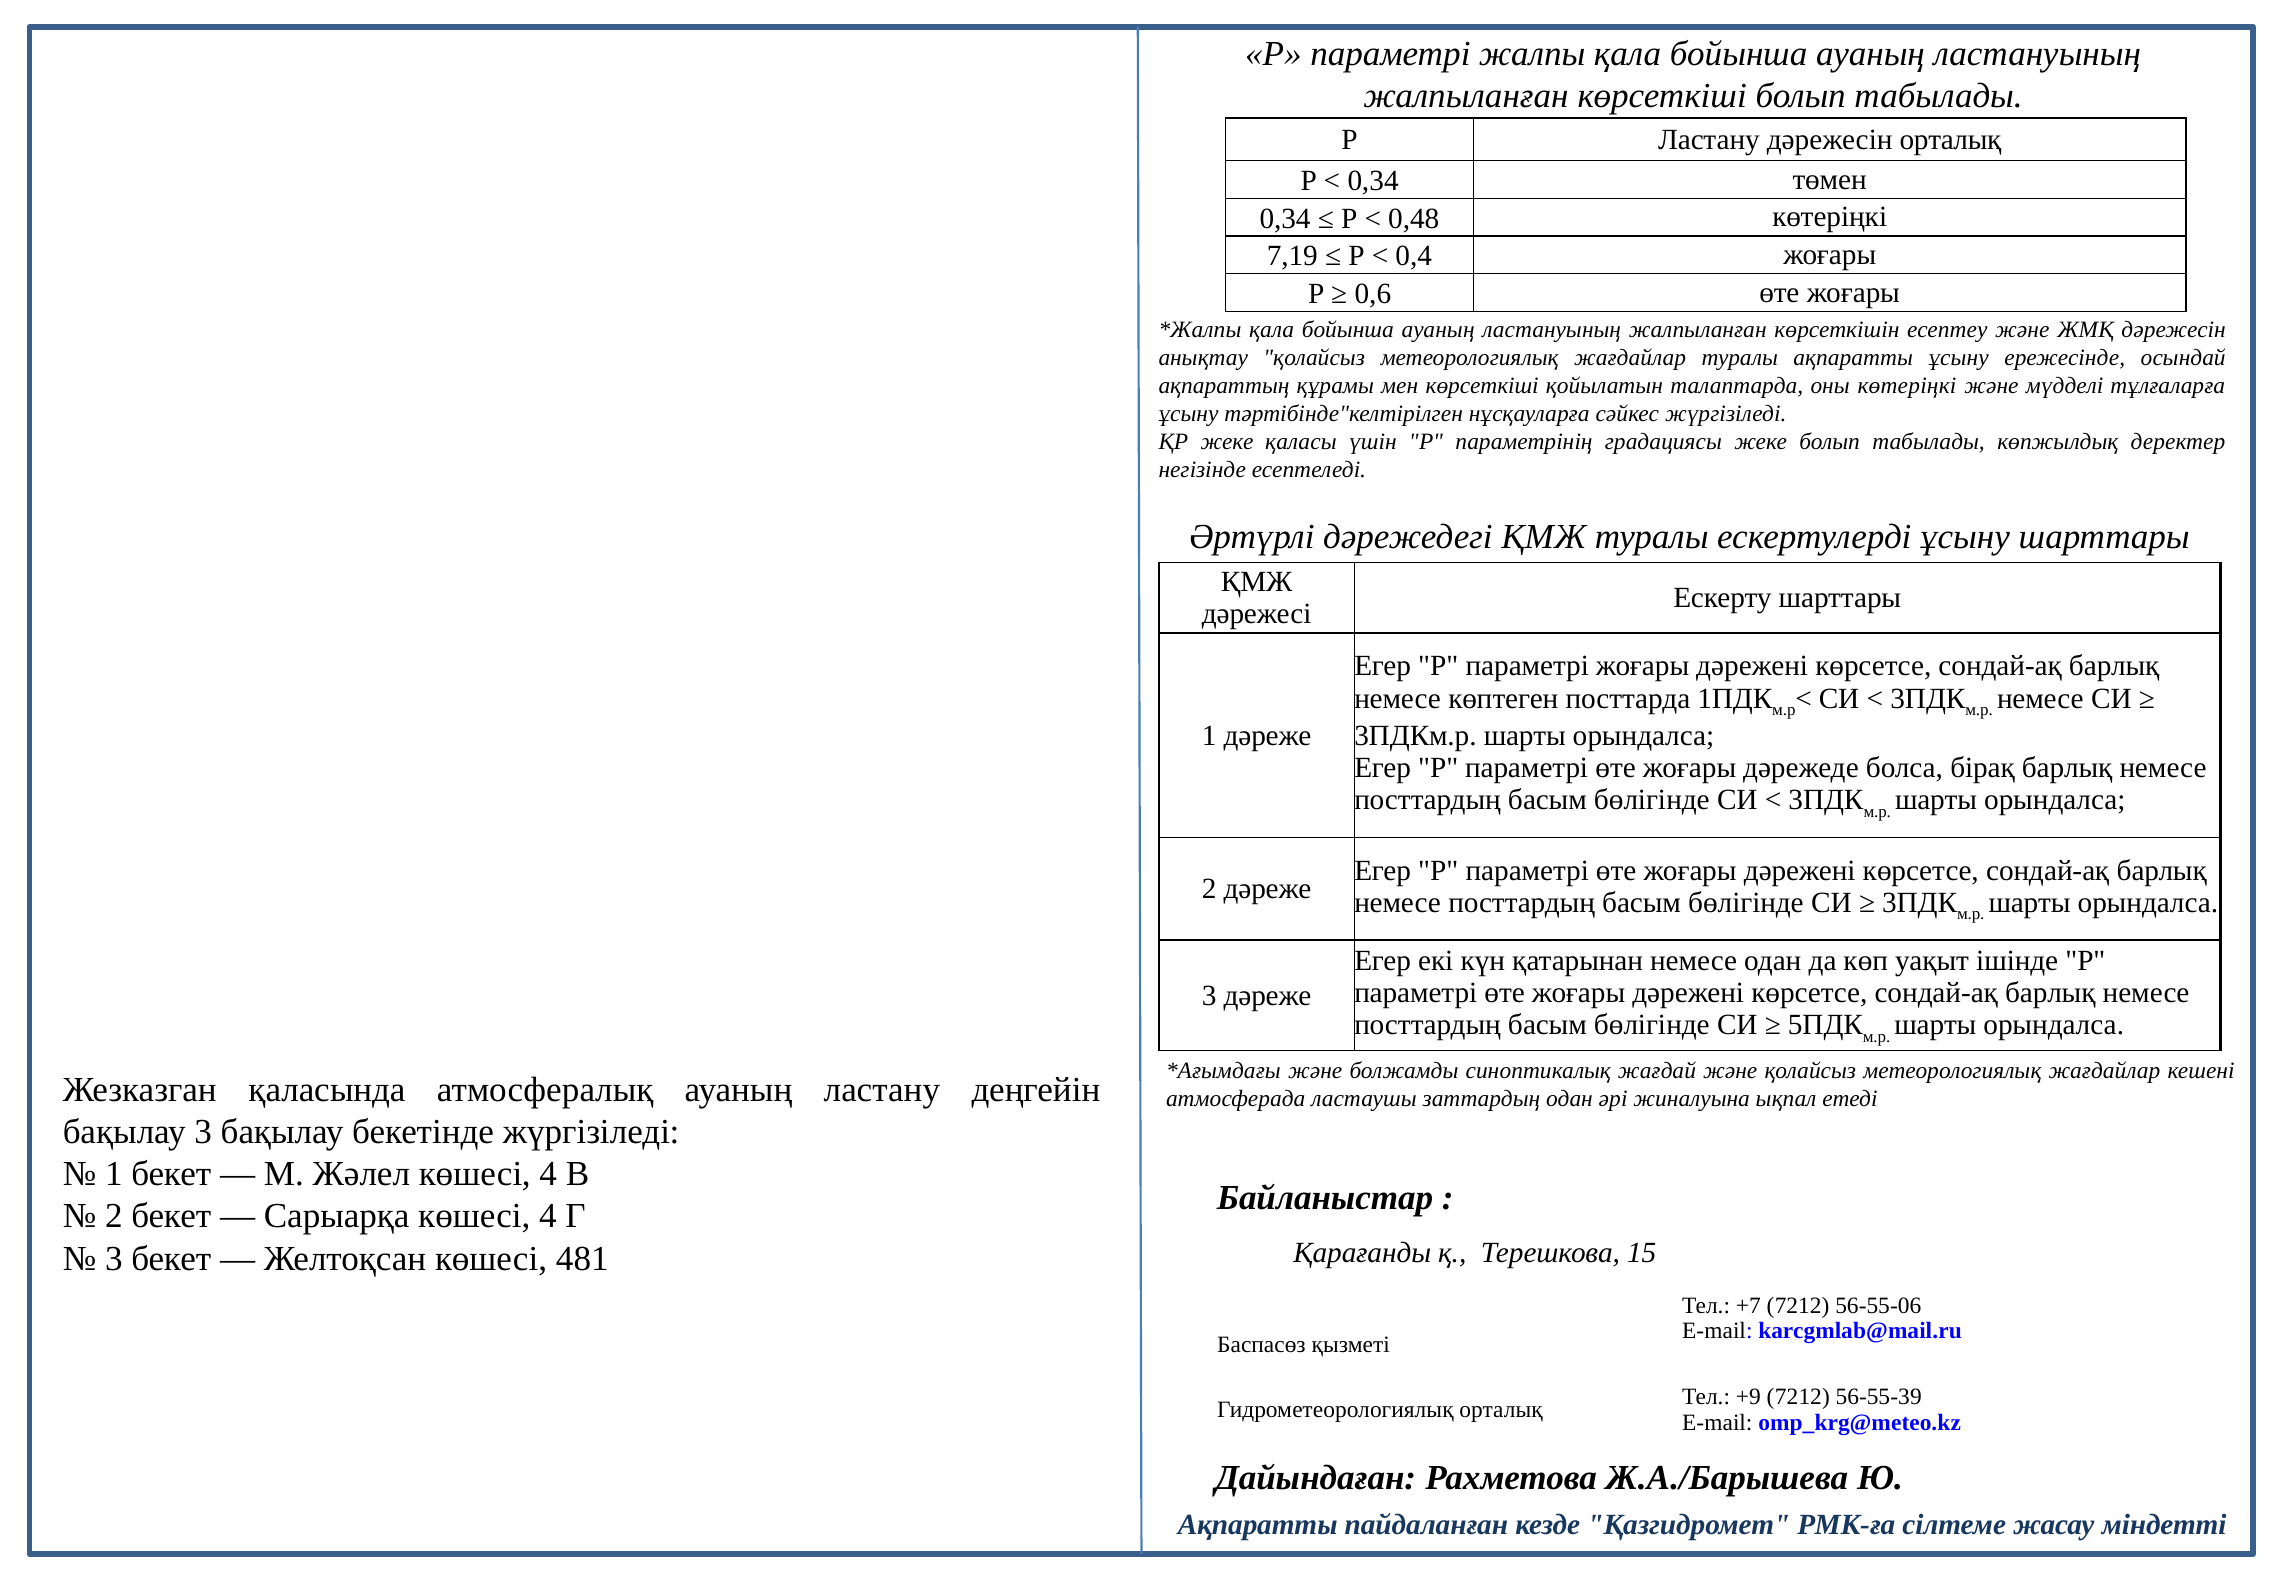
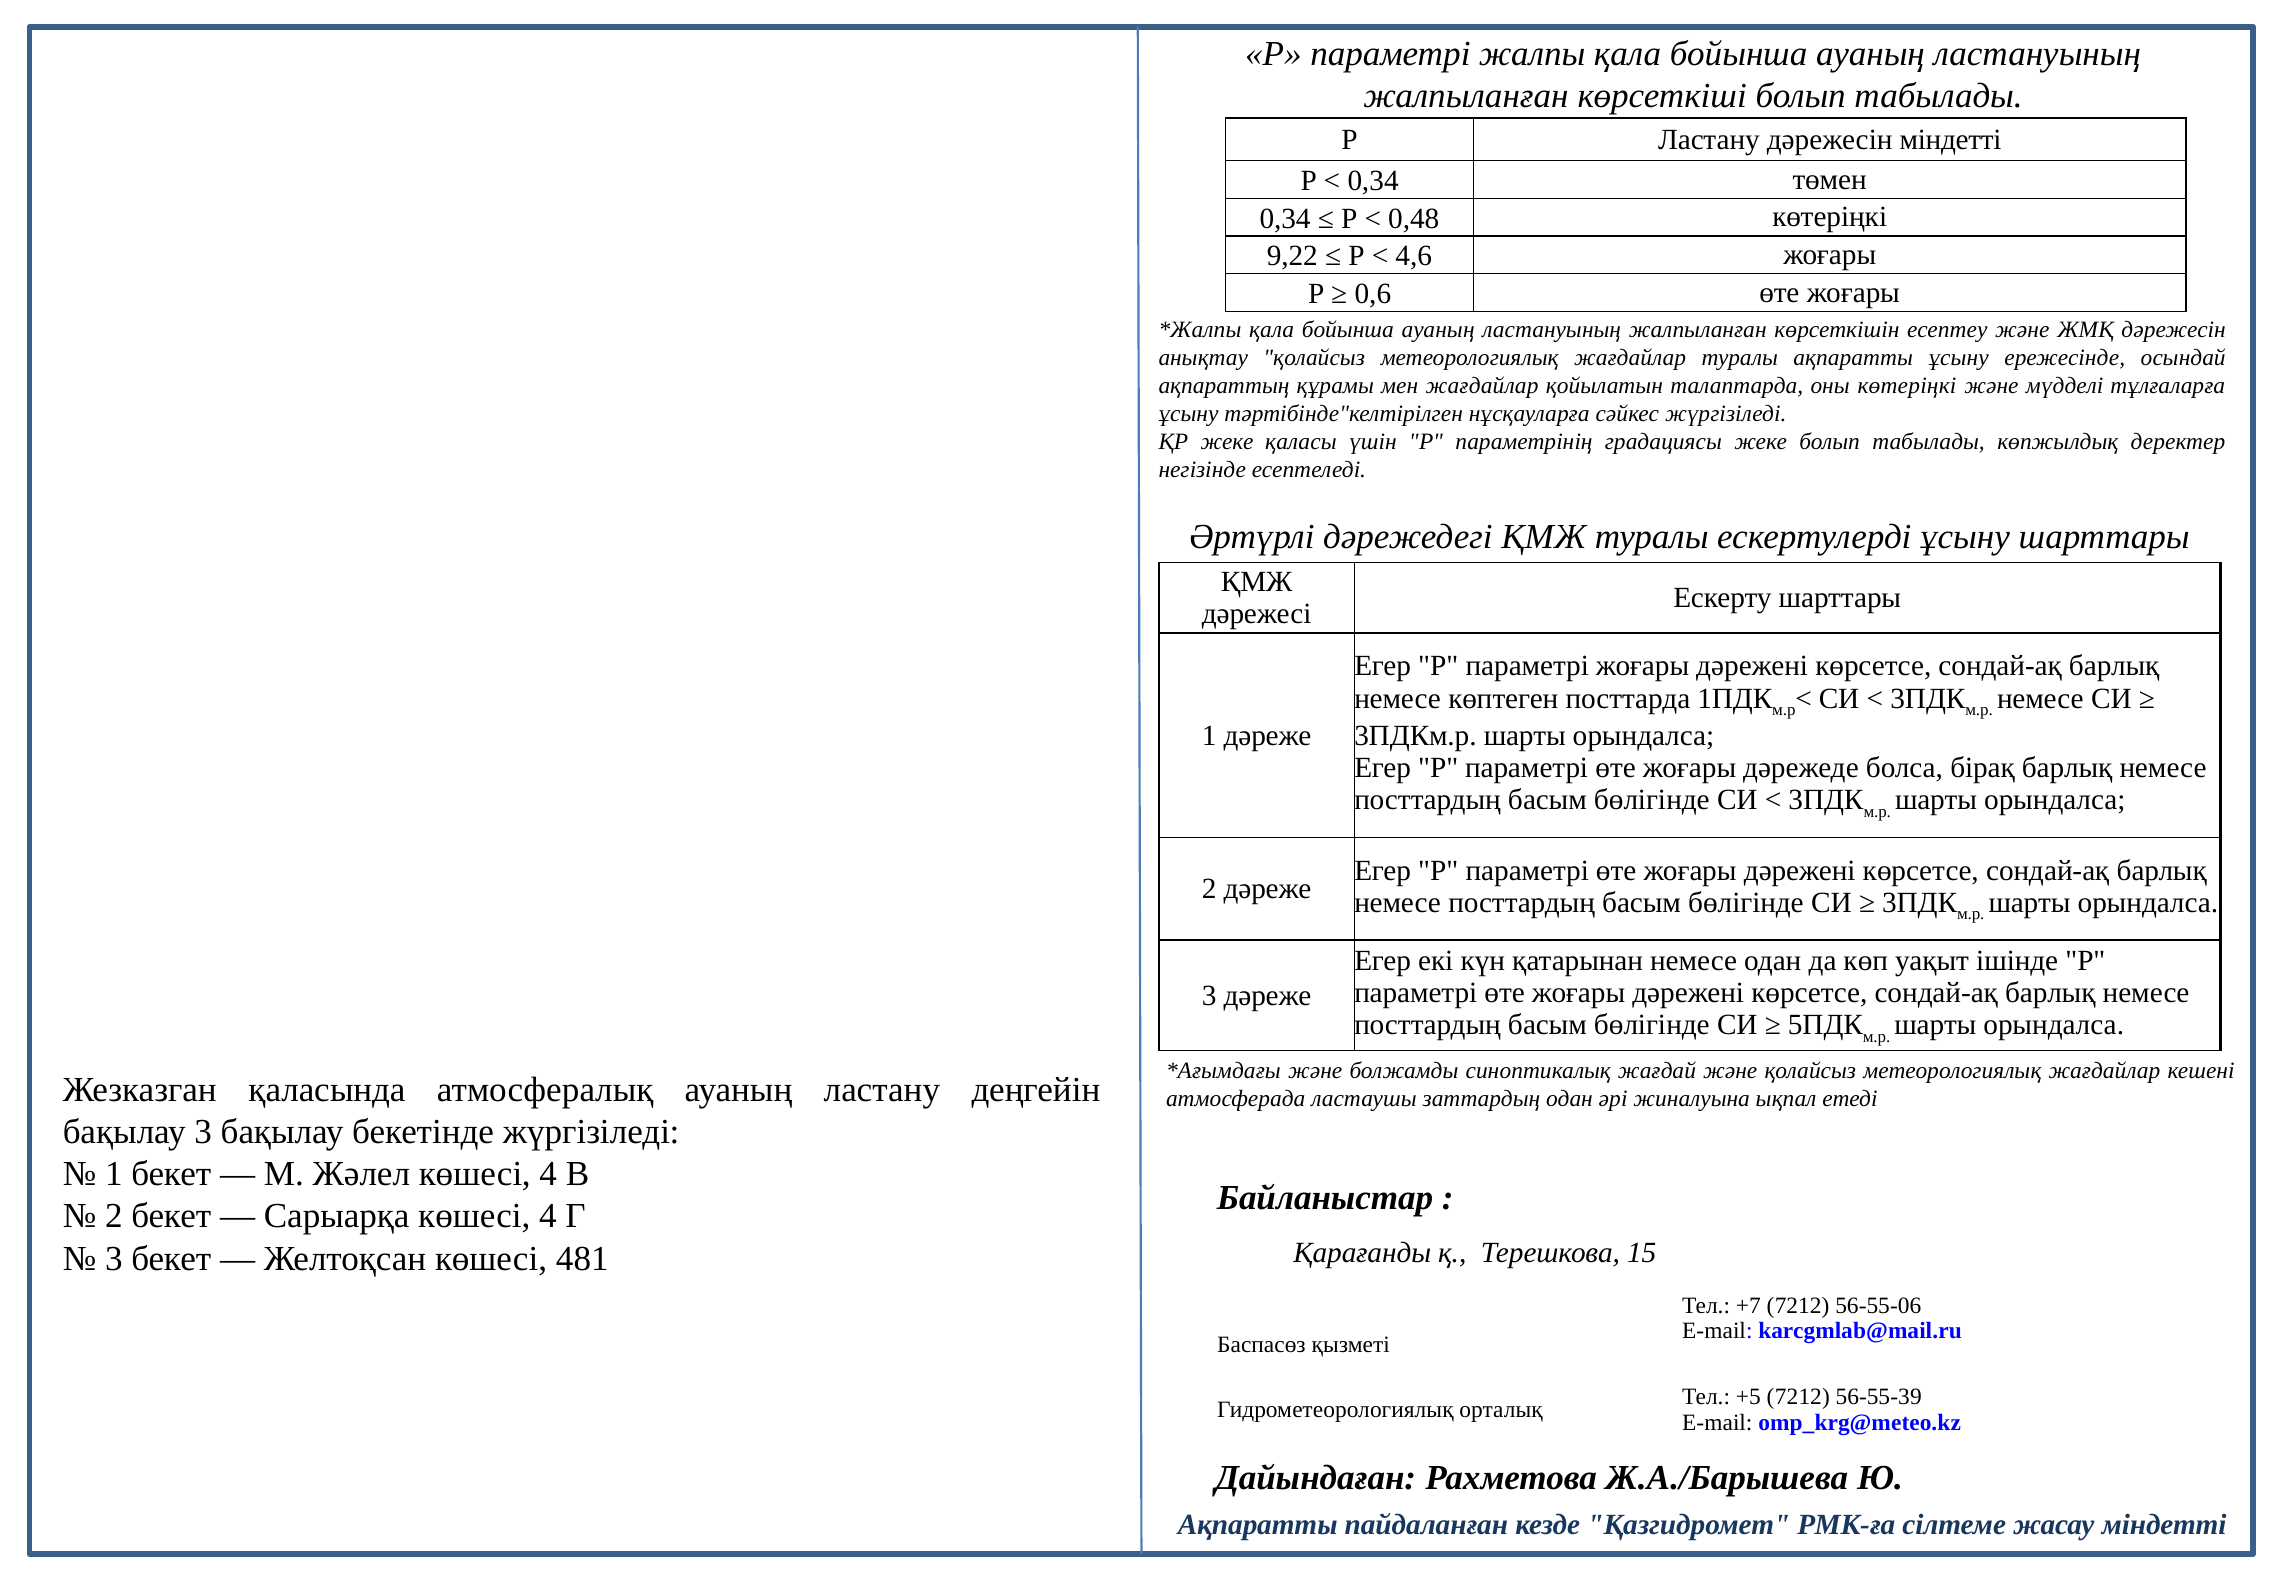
дәрежесін орталық: орталық -> міндетті (1950, 139)
7,19: 7,19 -> 9,22 (1292, 256)
0,4: 0,4 -> 4,6 (1414, 256)
мен көрсеткіші: көрсеткіші -> жағдайлар (1482, 386)
+9: +9 -> +5 (1748, 1396)
